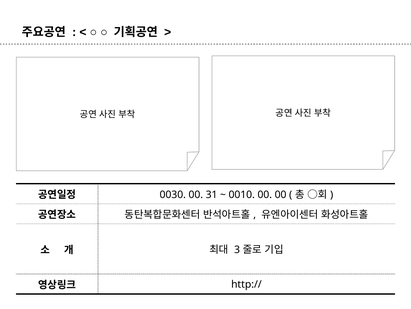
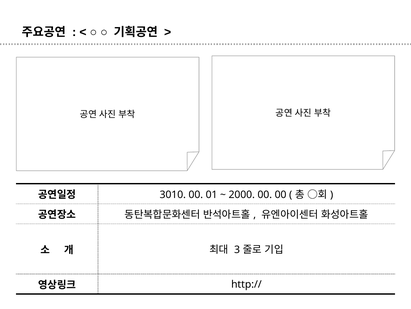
0030: 0030 -> 3010 (173, 194)
31: 31 -> 01 (212, 194)
0010: 0010 -> 2000 (242, 194)
